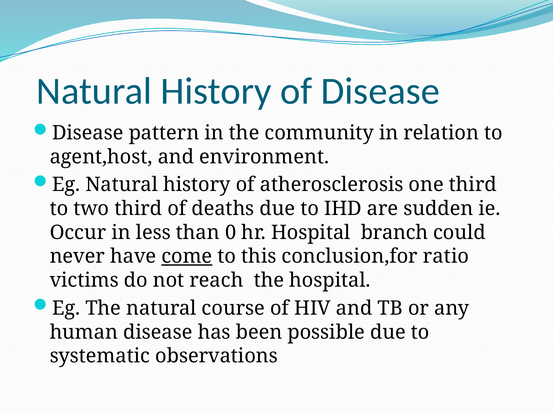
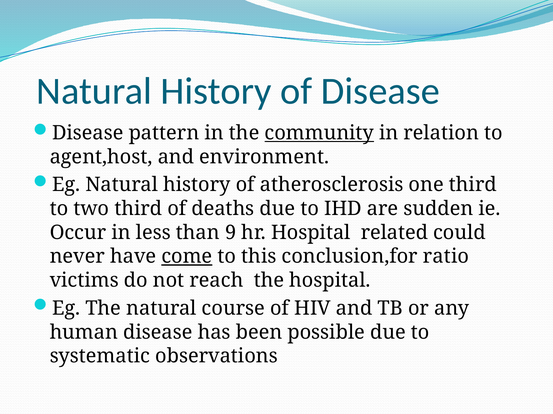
community underline: none -> present (319, 133)
0: 0 -> 9 (231, 233)
branch: branch -> related (394, 233)
